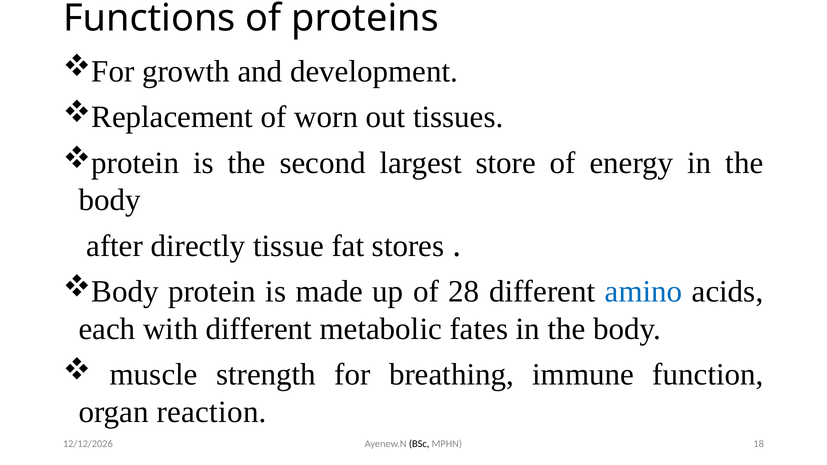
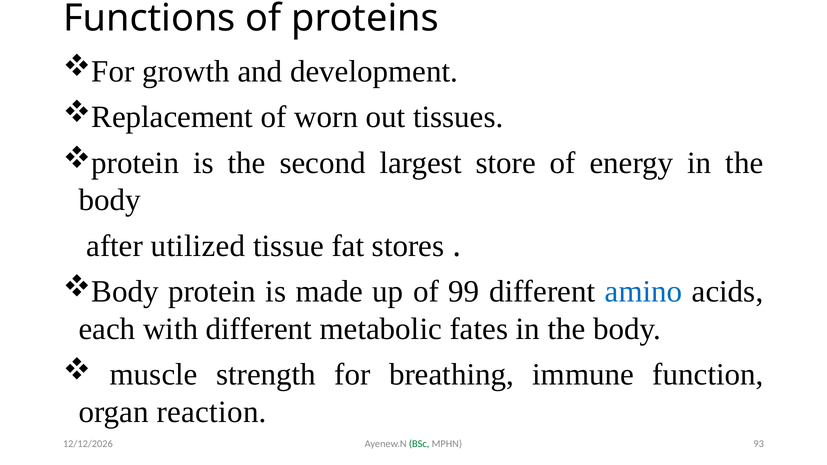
directly: directly -> utilized (198, 246)
28: 28 -> 99 (464, 292)
BSc colour: black -> green (419, 444)
18: 18 -> 93 (759, 444)
